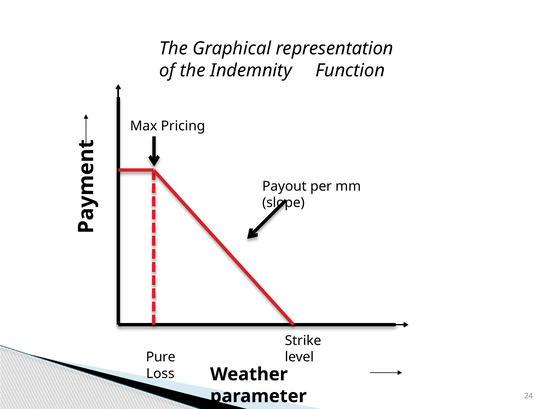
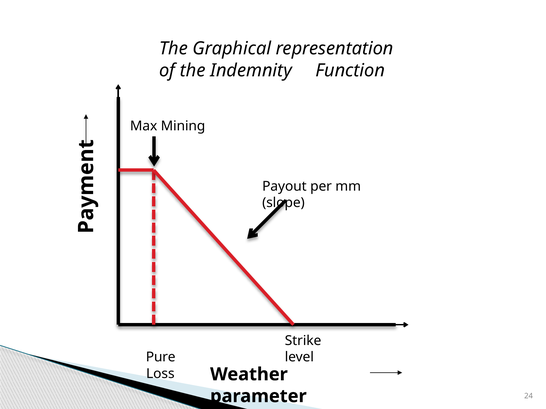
Pricing: Pricing -> Mining (183, 126)
